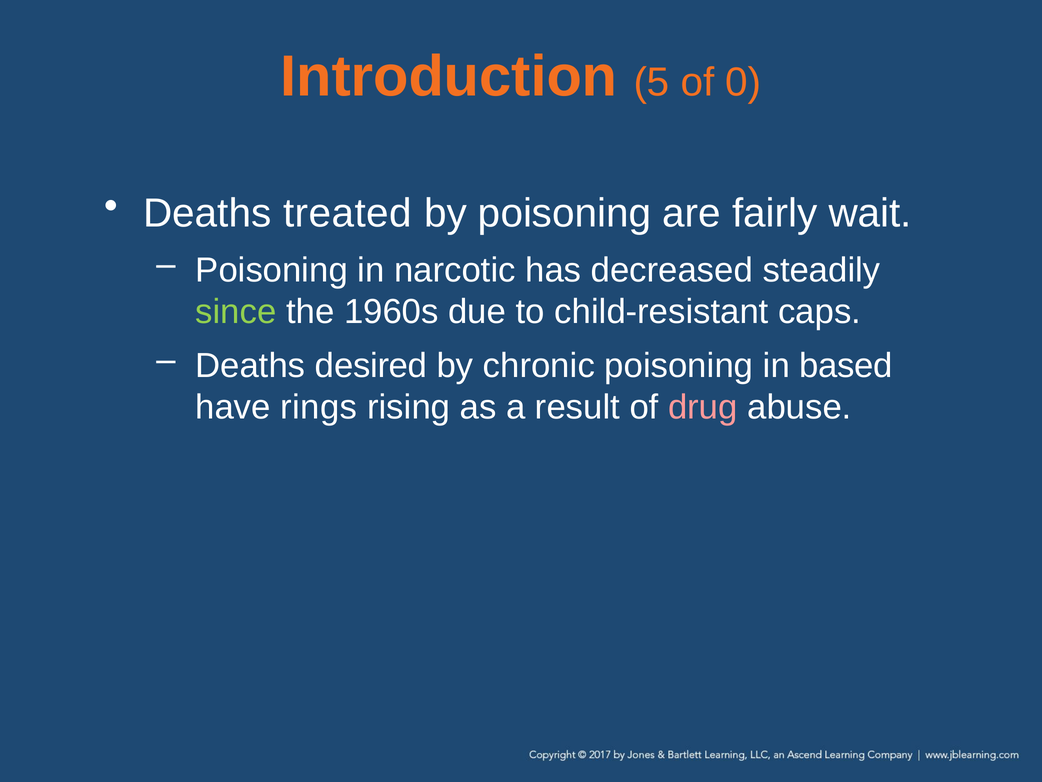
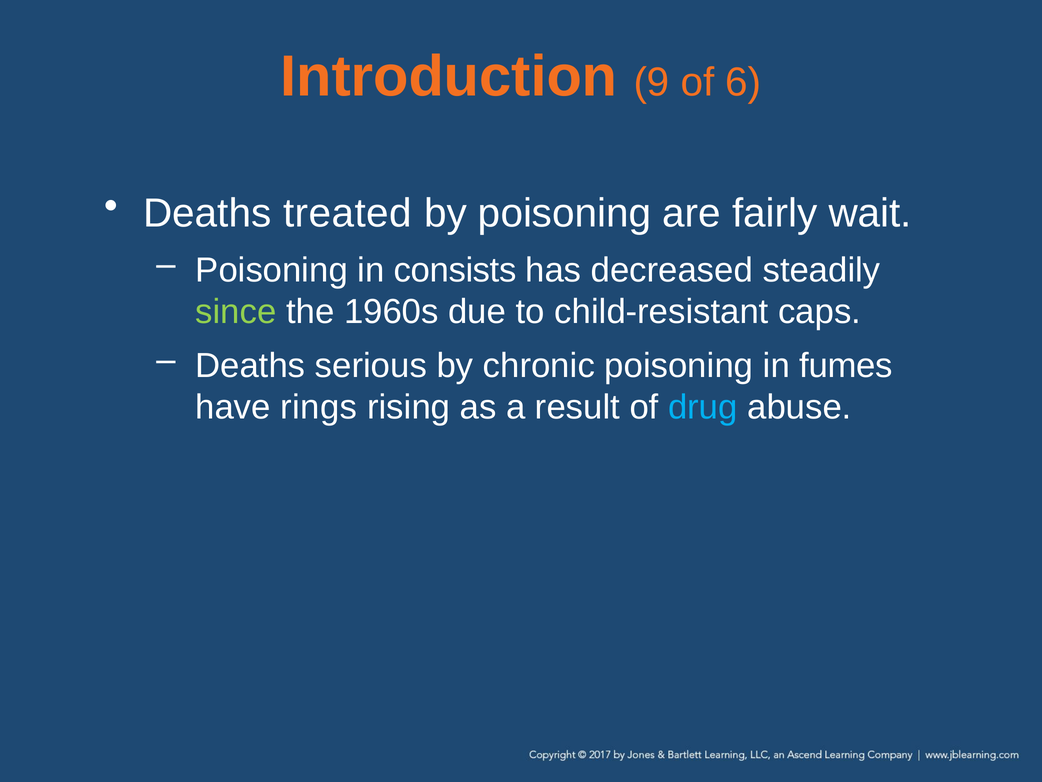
5: 5 -> 9 (652, 82)
0: 0 -> 6 (743, 82)
narcotic: narcotic -> consists (455, 270)
desired: desired -> serious (371, 365)
based: based -> fumes (846, 365)
drug colour: pink -> light blue (703, 407)
